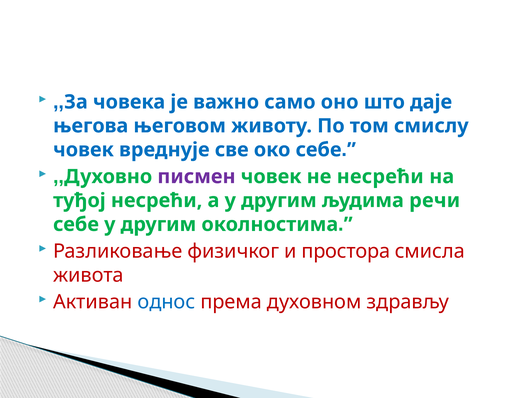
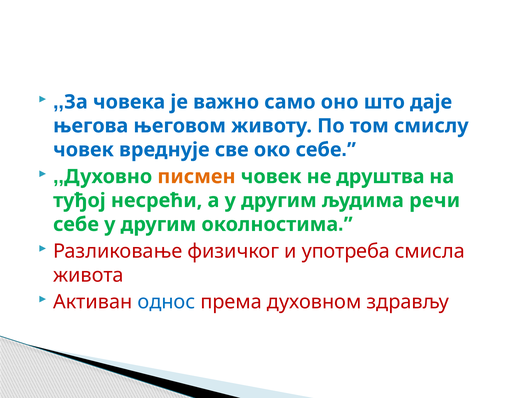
писмен colour: purple -> orange (196, 177)
не несрећи: несрећи -> друштва (380, 177)
простора: простора -> употреба (346, 251)
